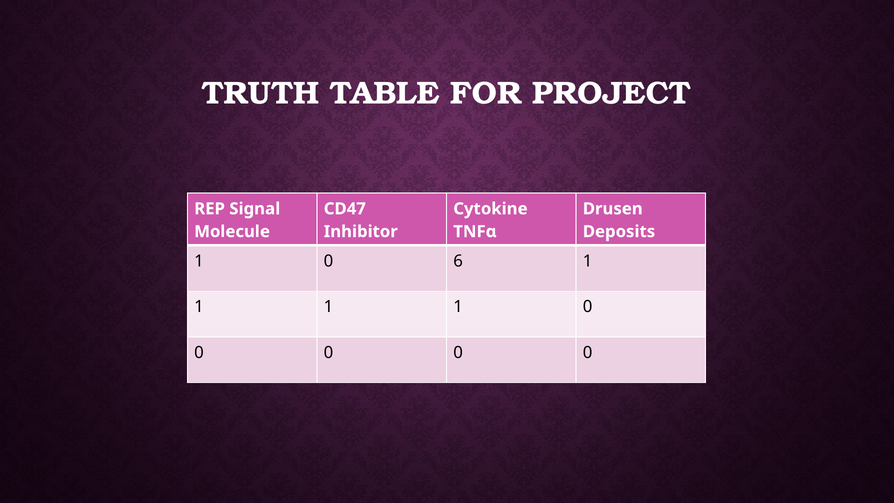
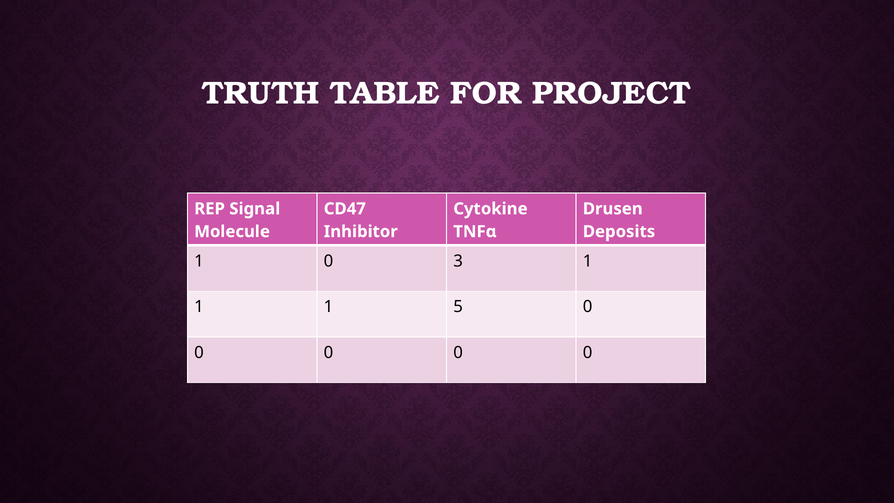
6: 6 -> 3 (458, 261)
1: 1 -> 5 (458, 307)
